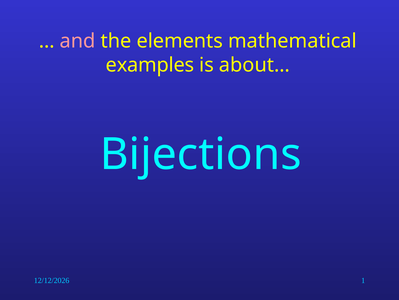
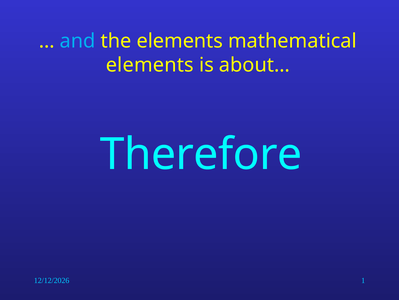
and colour: pink -> light blue (78, 41)
examples: examples -> elements (150, 65)
Bijections: Bijections -> Therefore (201, 154)
